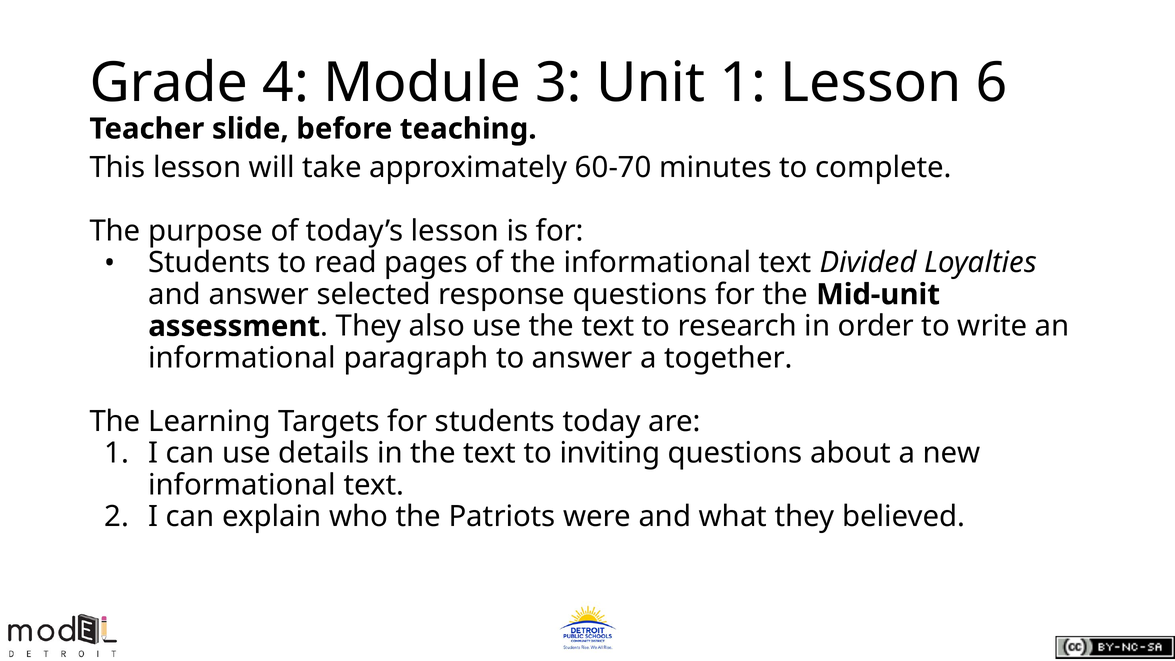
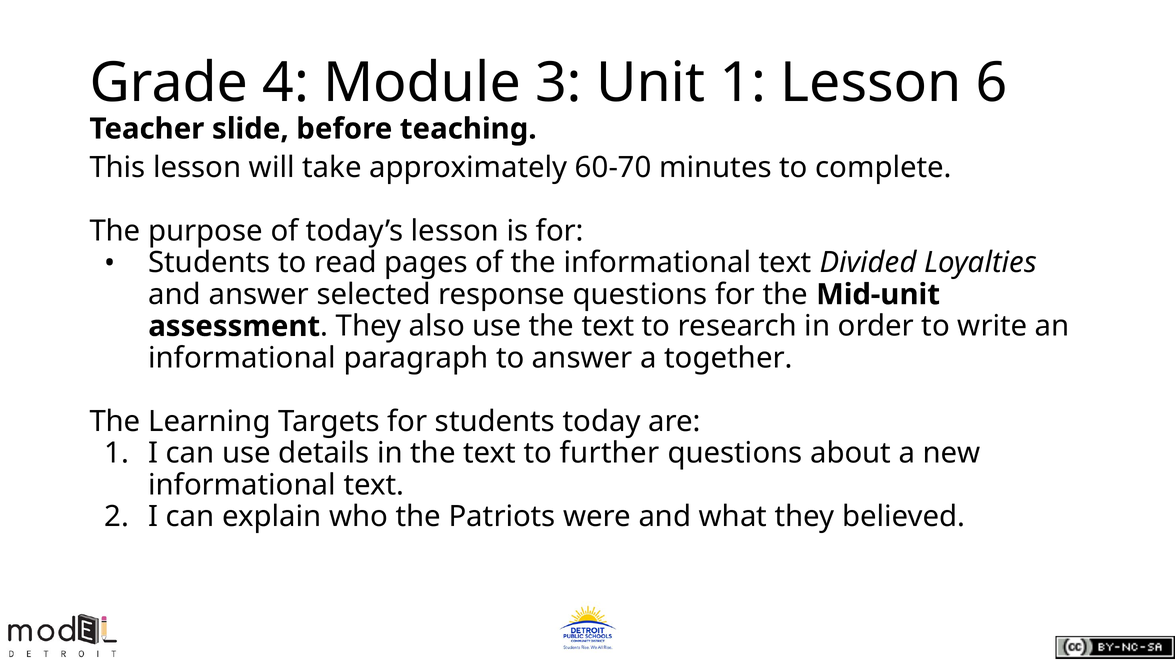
inviting: inviting -> further (610, 453)
